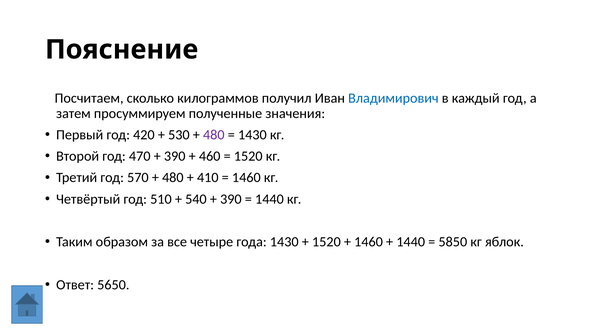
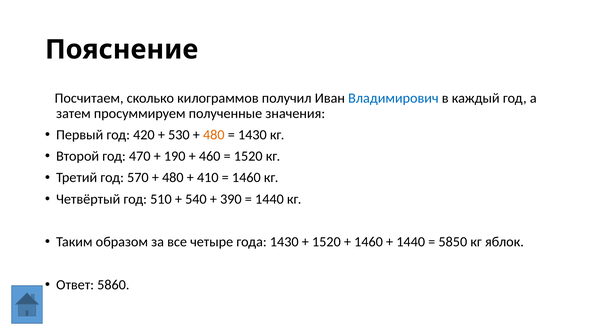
480 colour: purple -> orange (214, 135)
390: 390 -> 190 (175, 156)
5650: 5650 -> 5860 (113, 285)
